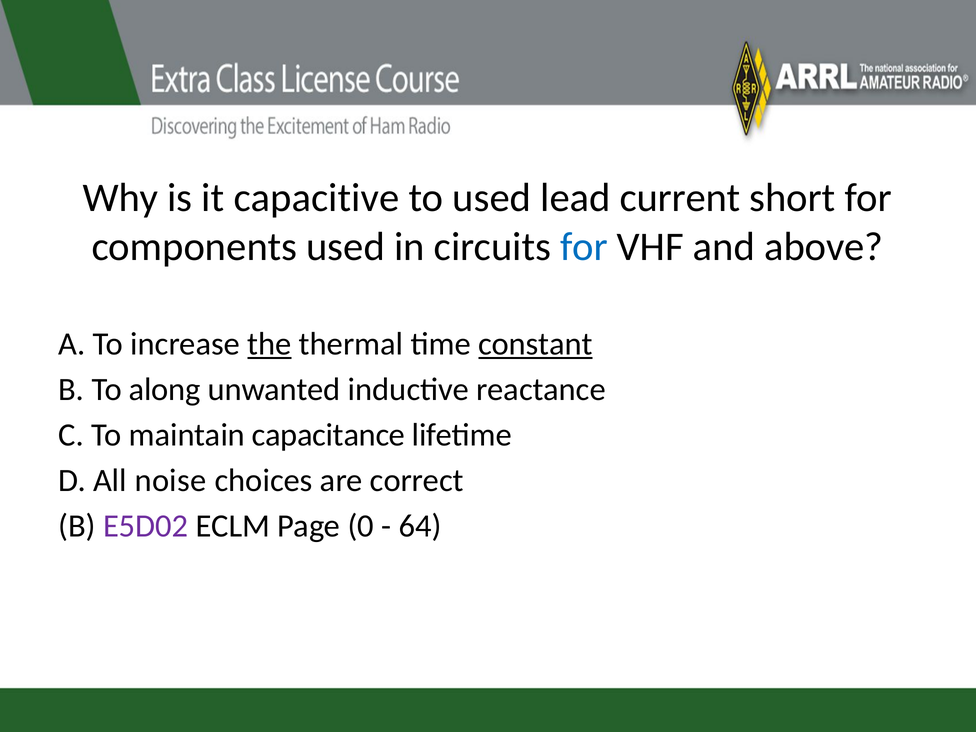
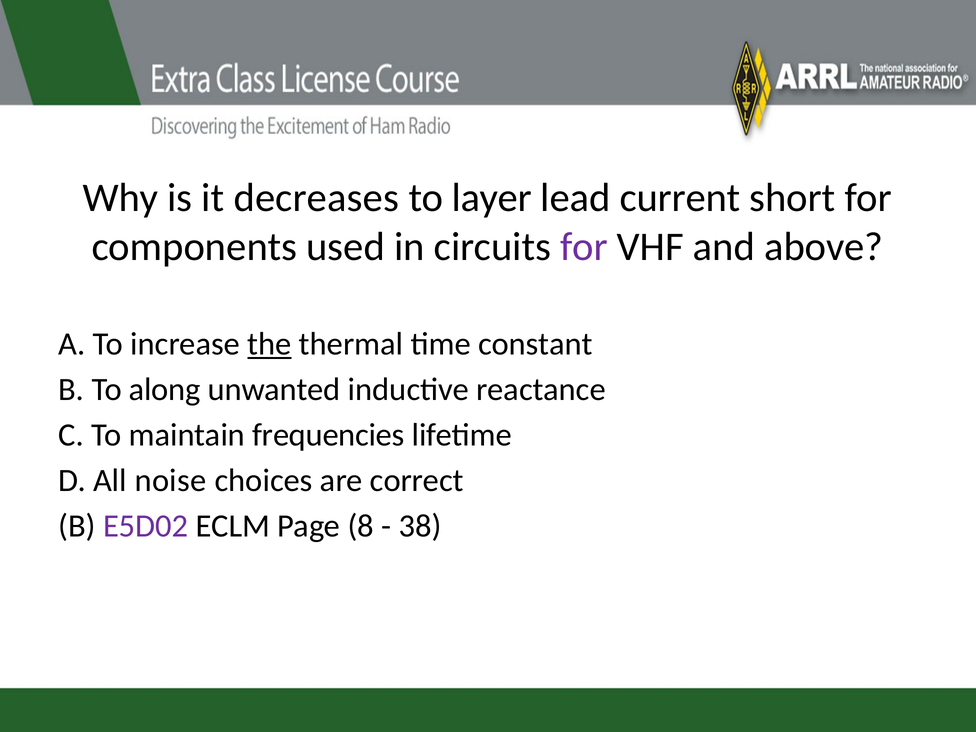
capacitive: capacitive -> decreases (316, 198)
to used: used -> layer (492, 198)
for colour: blue -> purple (584, 247)
constant underline: present -> none (535, 344)
capacitance: capacitance -> frequencies (328, 435)
0: 0 -> 8 (361, 526)
64: 64 -> 38 (420, 526)
